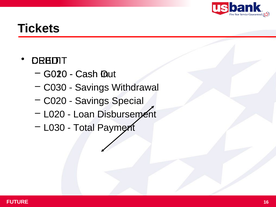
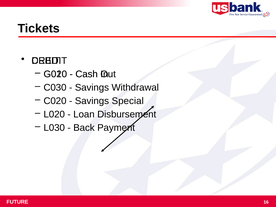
Total: Total -> Back (84, 128)
